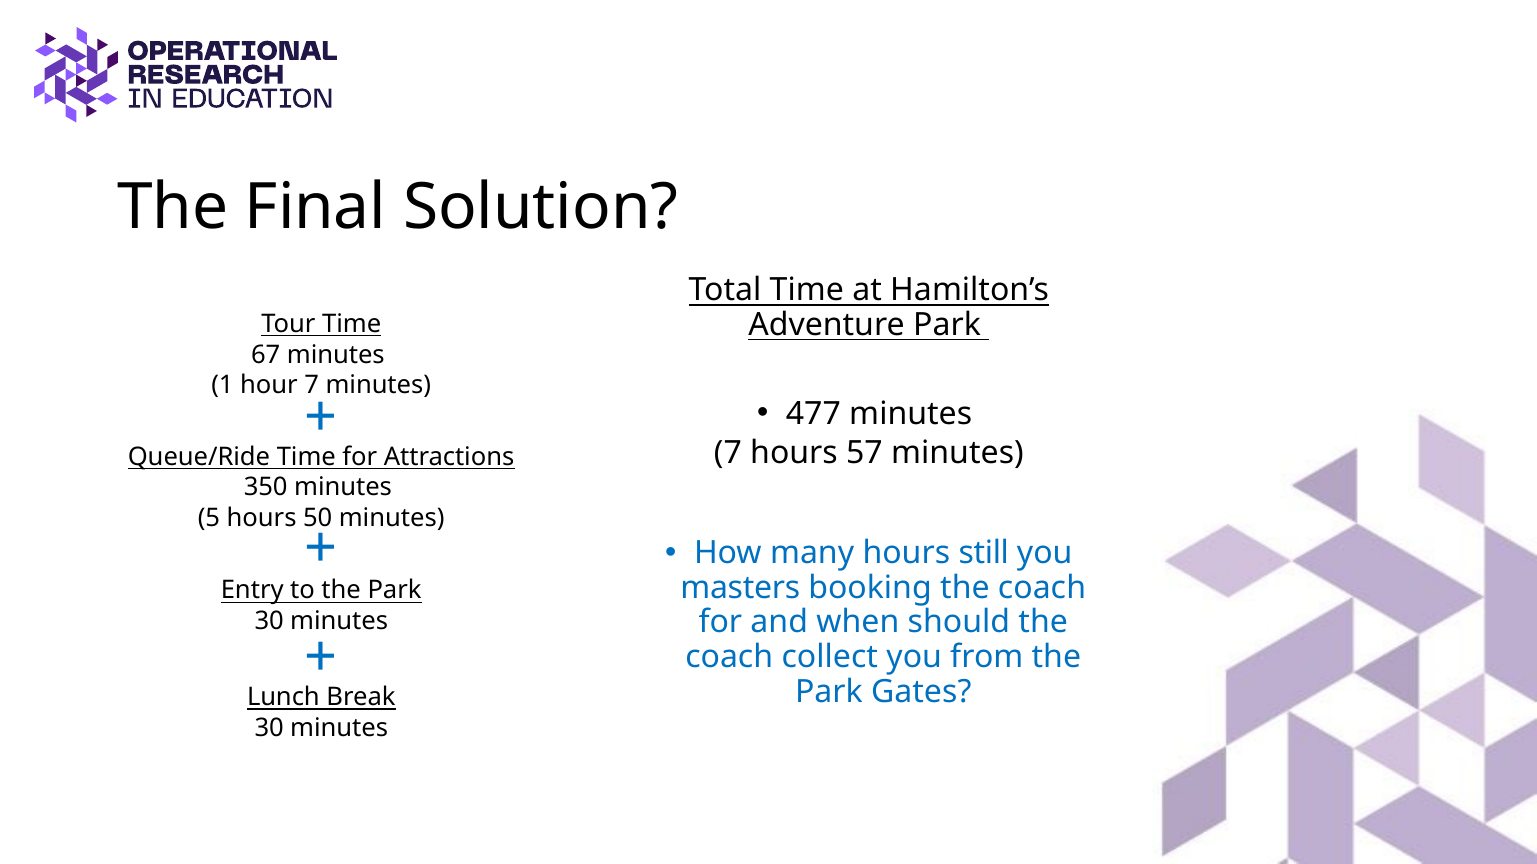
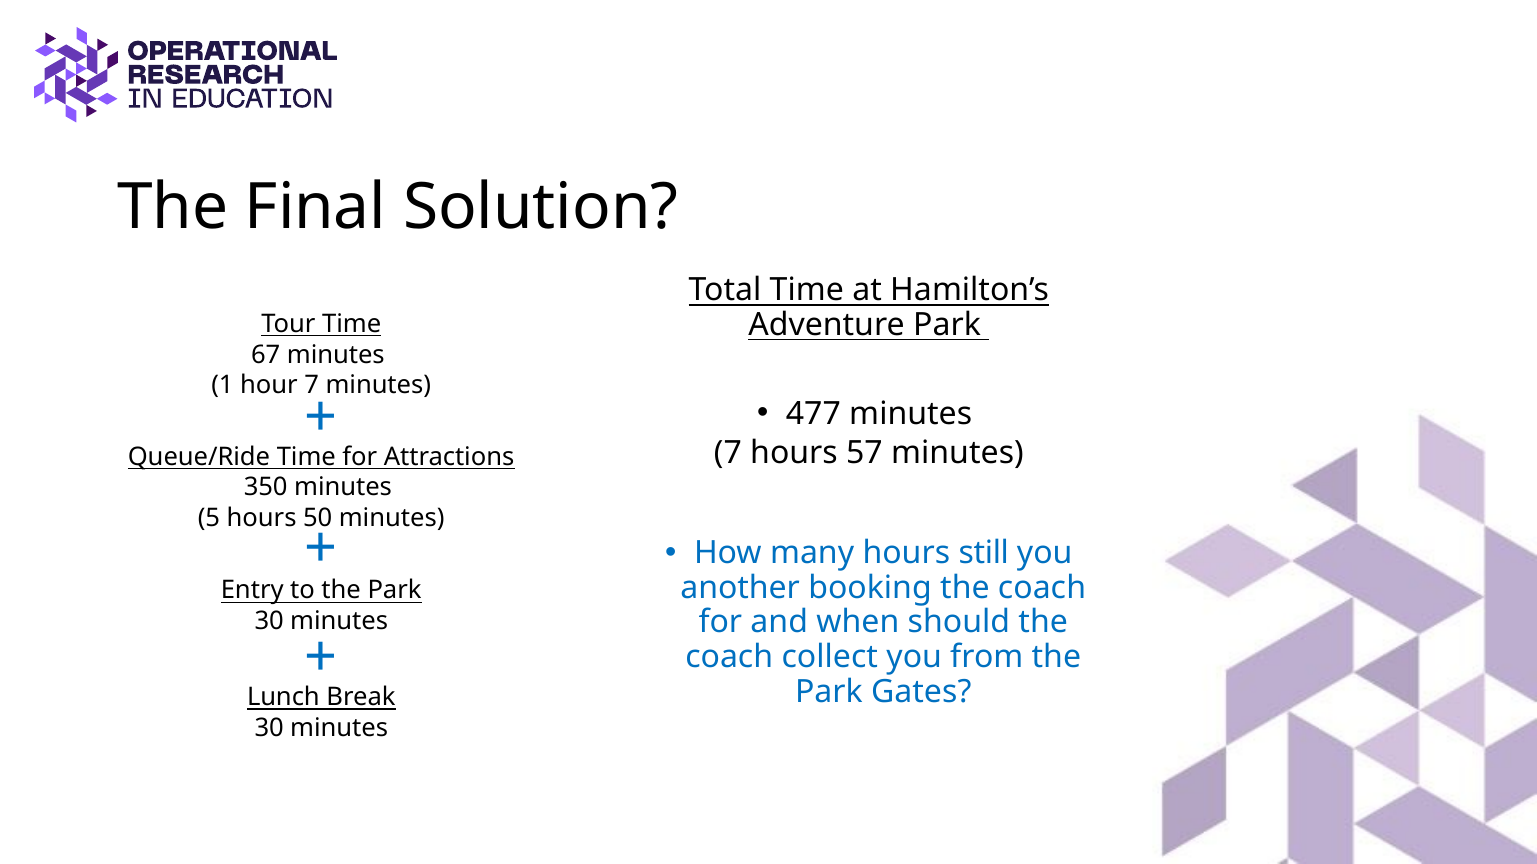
masters: masters -> another (740, 588)
